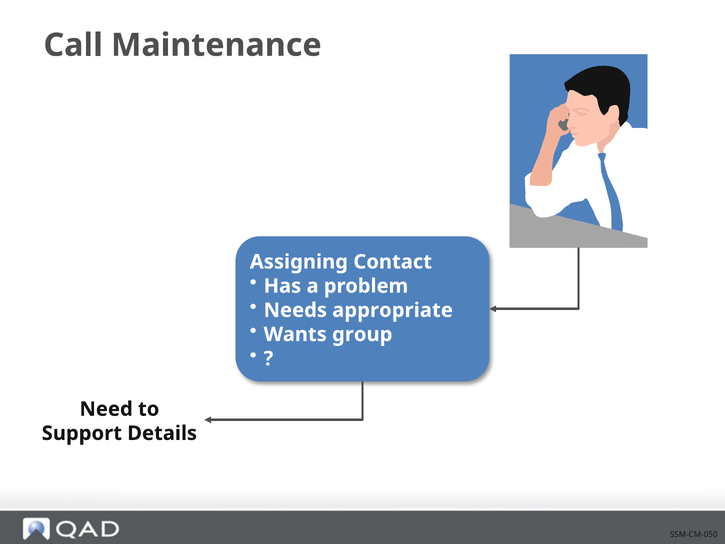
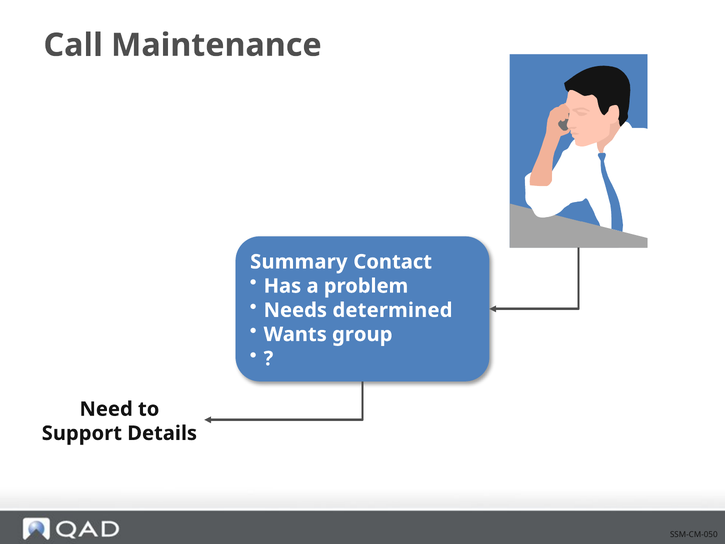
Assigning: Assigning -> Summary (299, 262)
appropriate: appropriate -> determined (392, 310)
